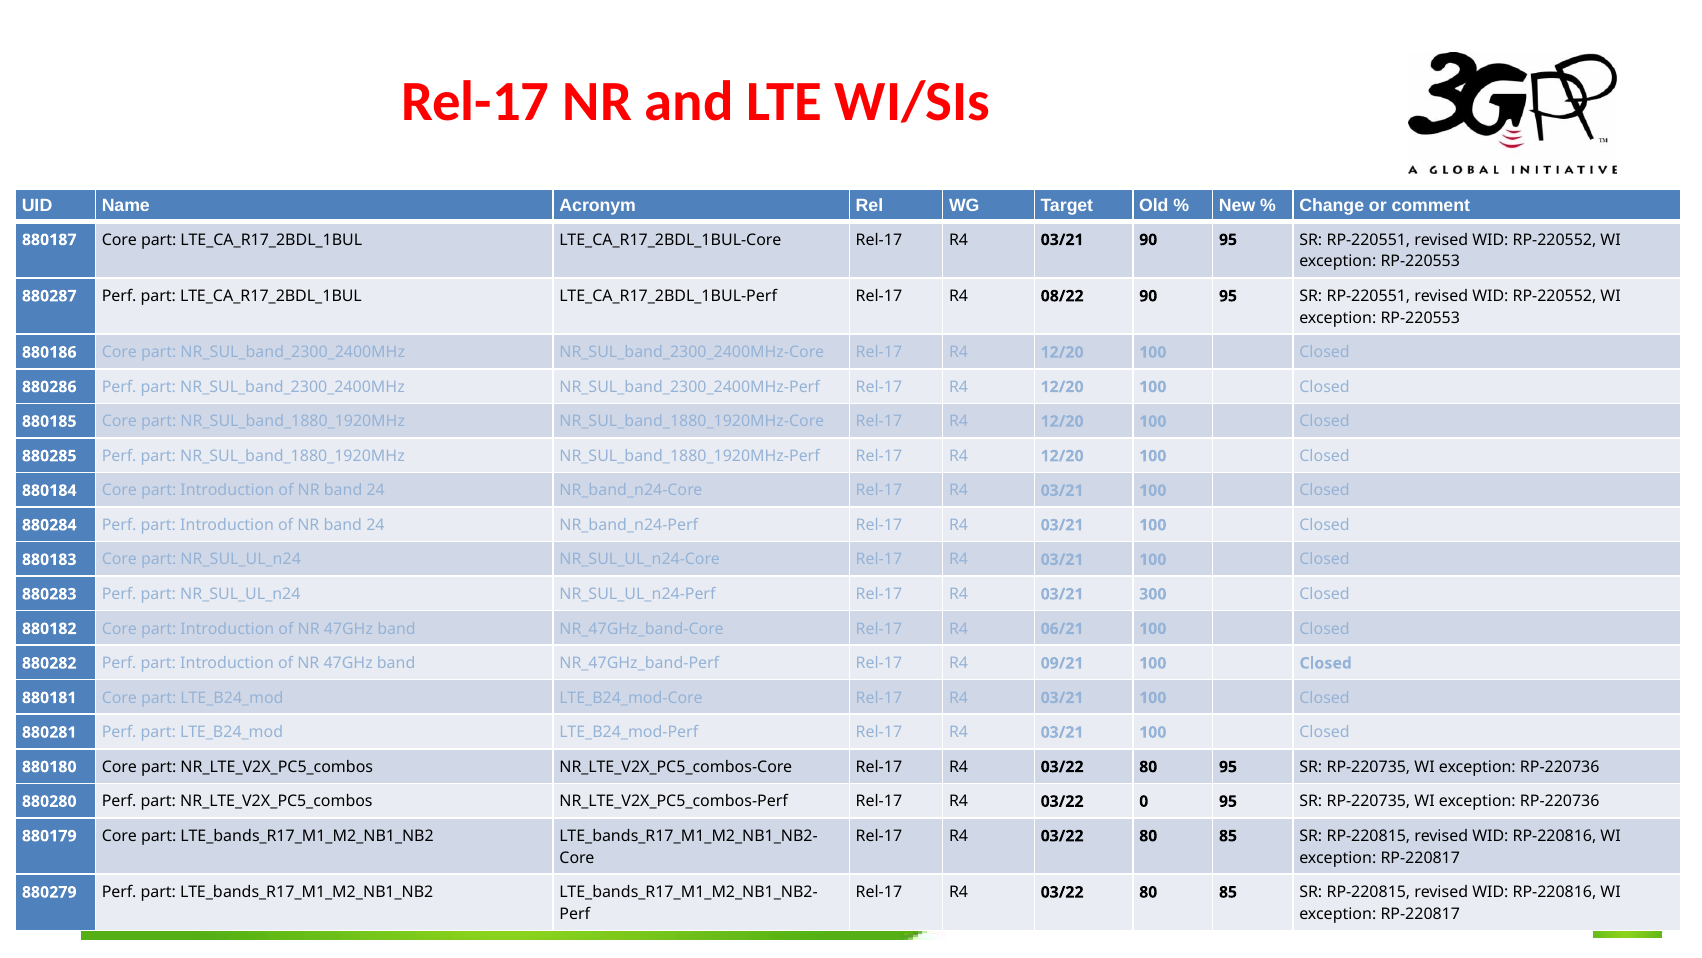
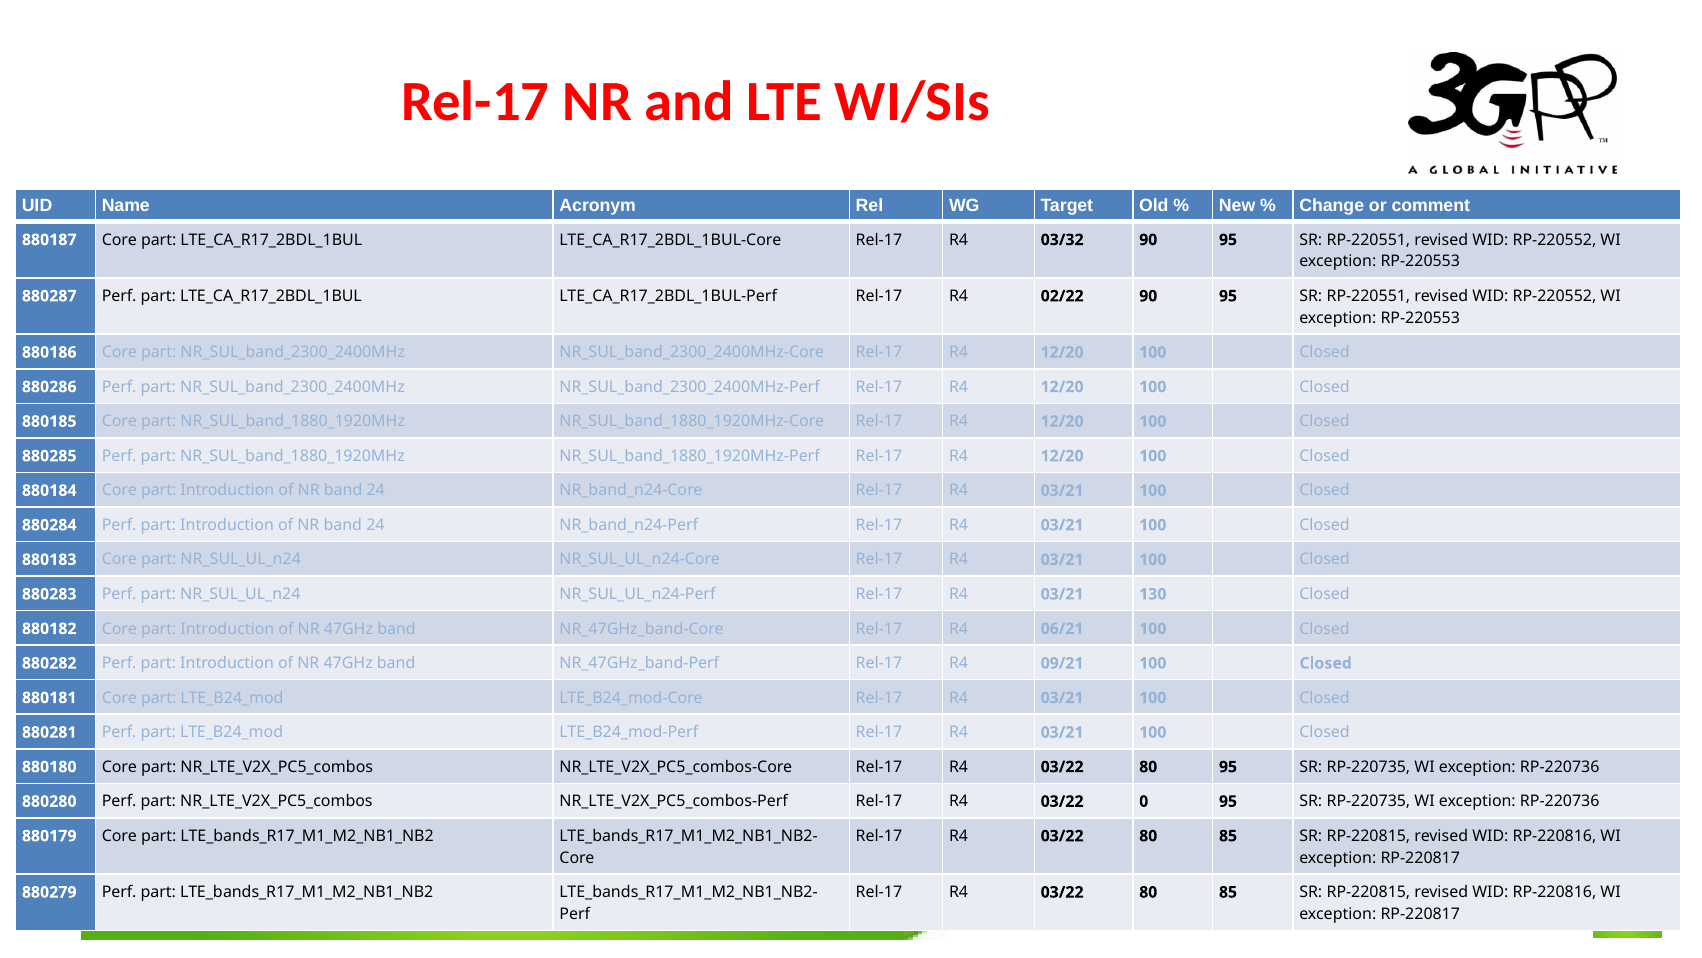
03/21: 03/21 -> 03/32 (1062, 240)
08/22: 08/22 -> 02/22 (1062, 296)
300: 300 -> 130 (1153, 594)
